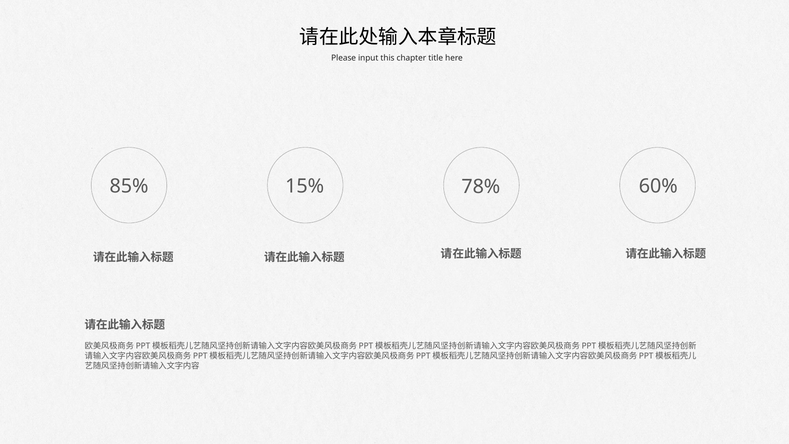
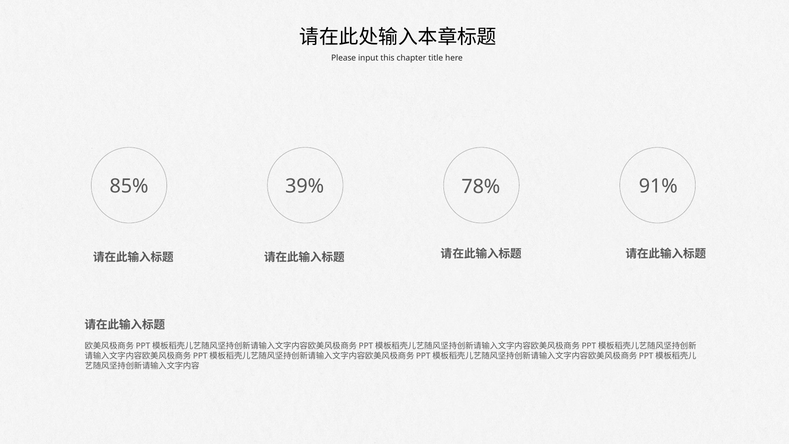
15%: 15% -> 39% (305, 186)
60%: 60% -> 91% (658, 186)
